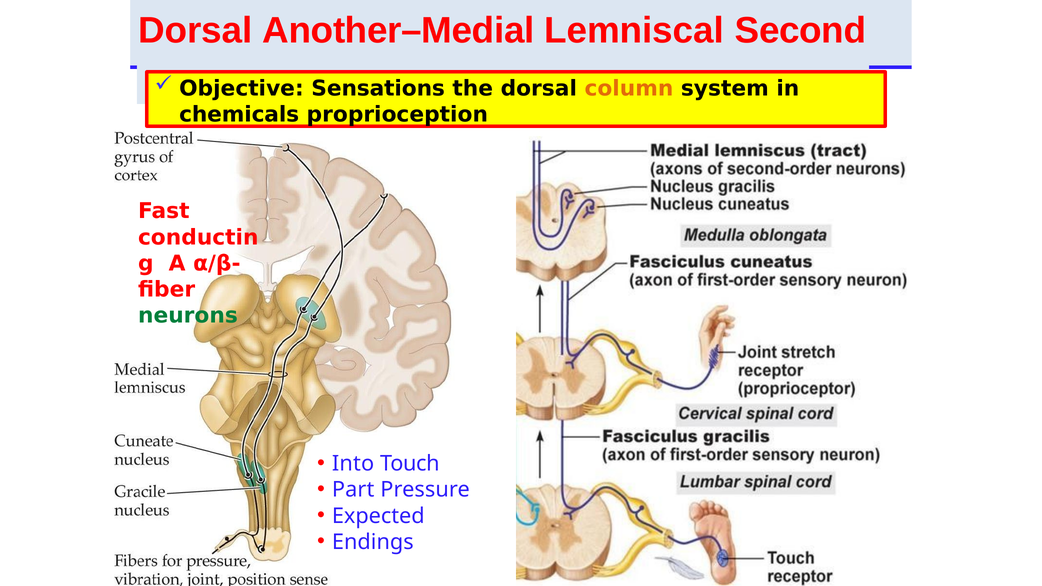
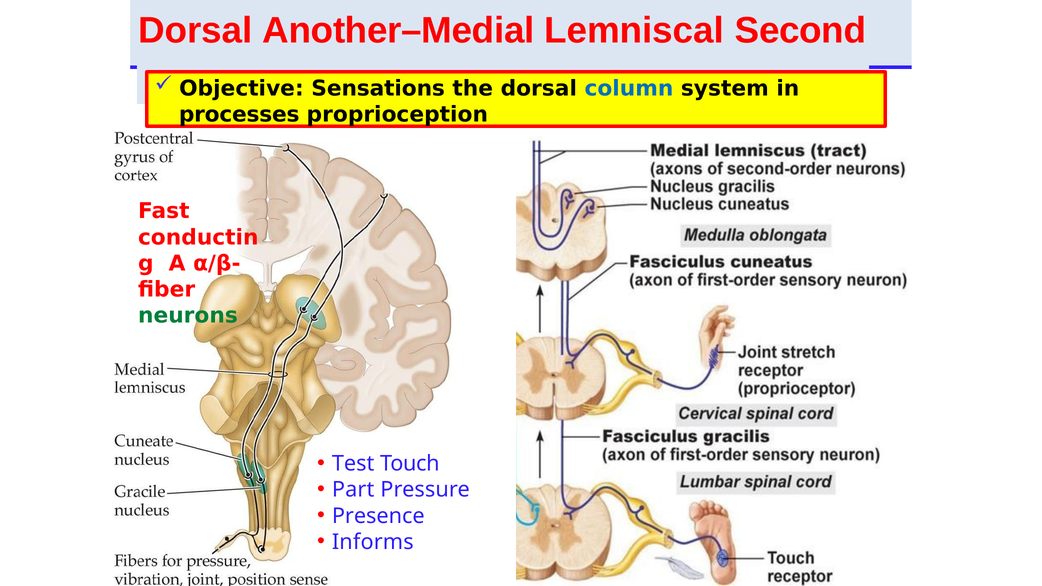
column colour: orange -> blue (629, 89)
chemicals: chemicals -> processes (239, 115)
Into: Into -> Test (353, 464)
Expected: Expected -> Presence (378, 516)
Endings: Endings -> Informs (373, 542)
